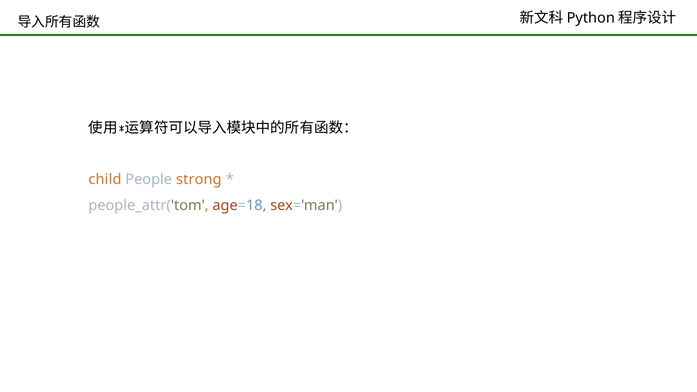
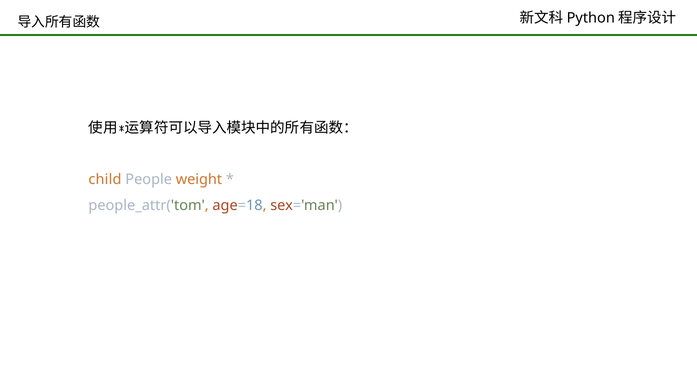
strong: strong -> weight (199, 180)
